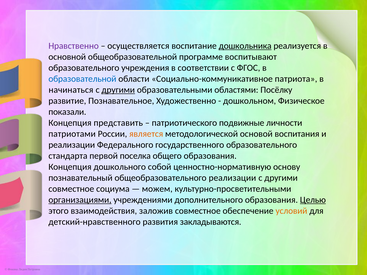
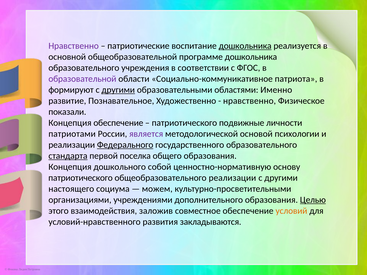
осуществляется: осуществляется -> патриотические (138, 46)
программе воспитывают: воспитывают -> дошкольника (251, 57)
образовательной colour: blue -> purple (82, 79)
начинаться: начинаться -> формируют (71, 90)
Посёлку: Посёлку -> Именно (276, 90)
дошкольном: дошкольном -> нравственно (250, 101)
Концепция представить: представить -> обеспечение (118, 123)
является colour: orange -> purple (146, 134)
воспитания: воспитания -> психологии (297, 134)
Федерального underline: none -> present (125, 145)
стандарта underline: none -> present (68, 156)
познавательный: познавательный -> патриотического (81, 178)
совместное: совместное -> настоящего (71, 189)
организациями underline: present -> none (80, 200)
детский-нравственного: детский-нравственного -> условий-нравственного (95, 222)
